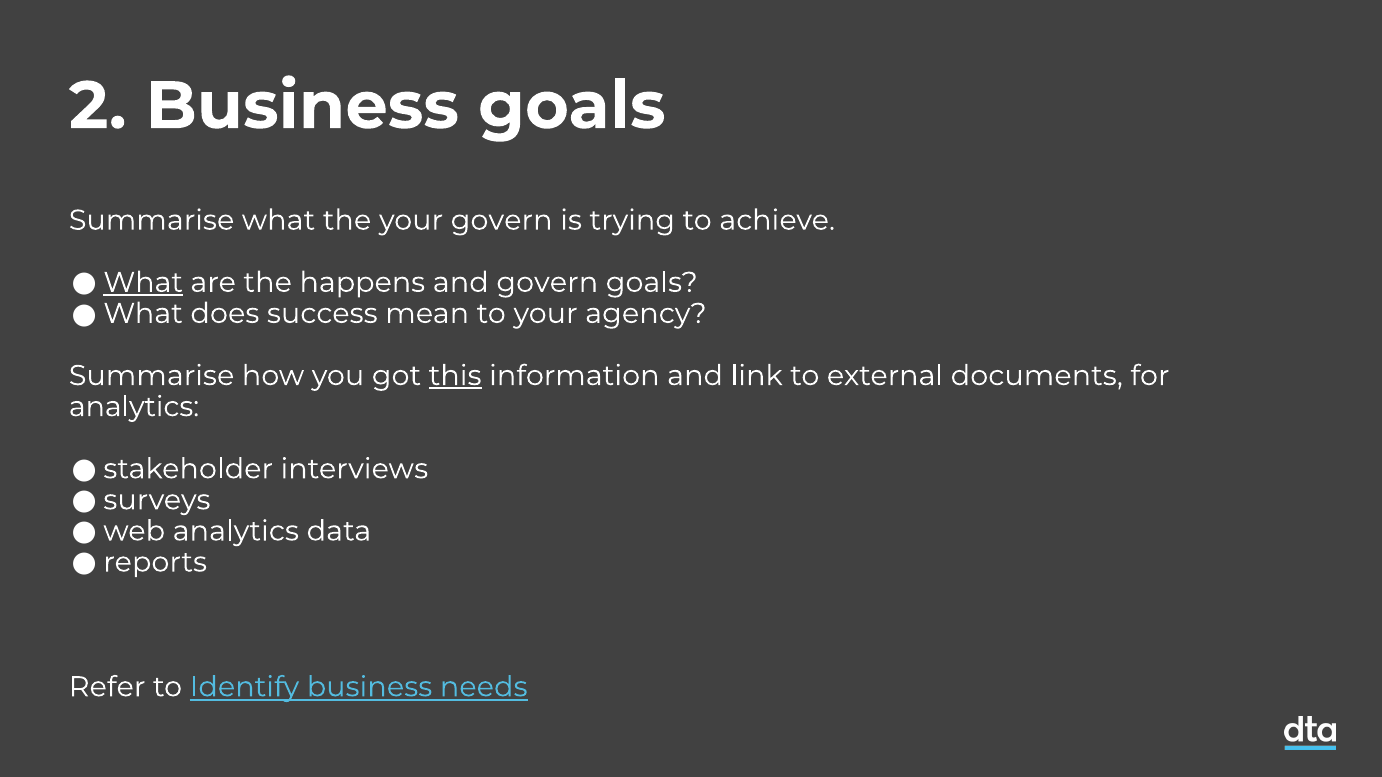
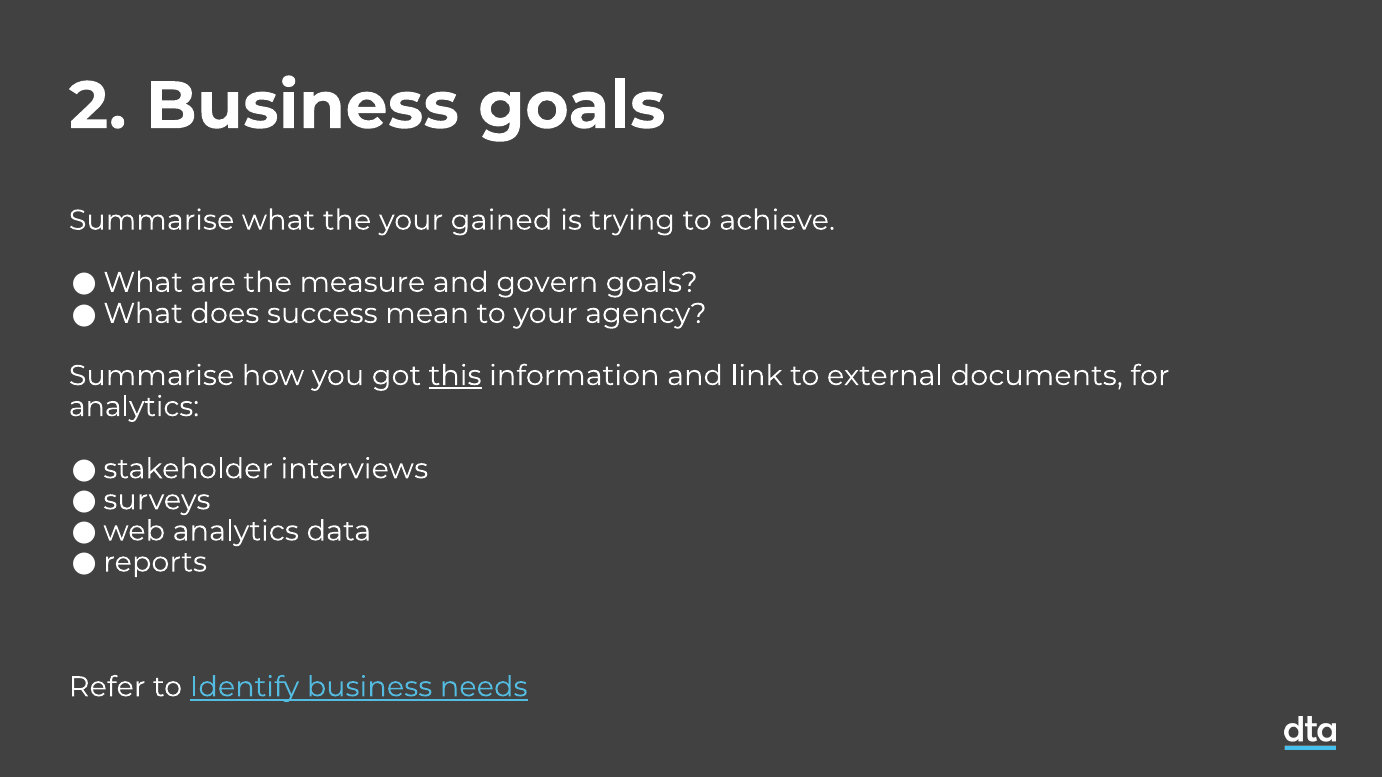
your govern: govern -> gained (502, 220)
What underline: present -> none (143, 283)
happens: happens -> measure (362, 283)
